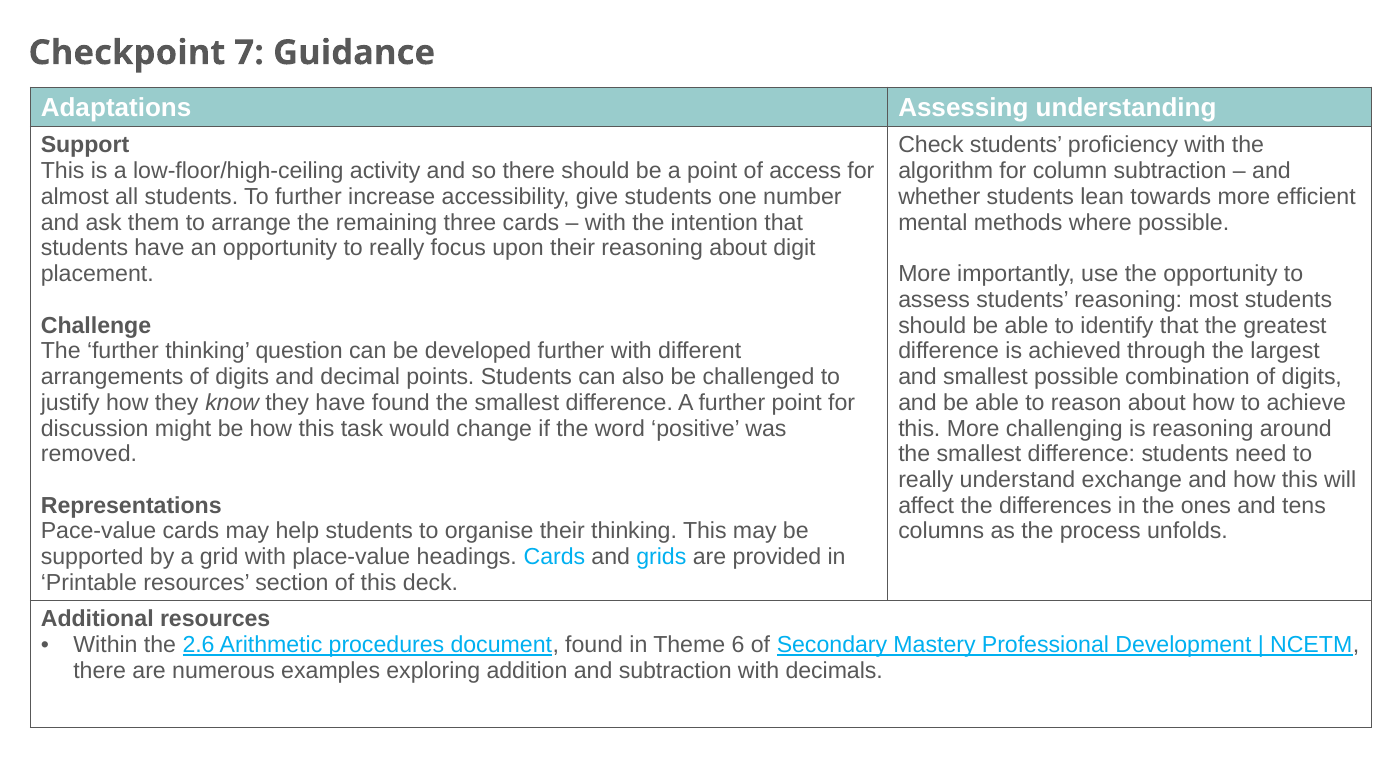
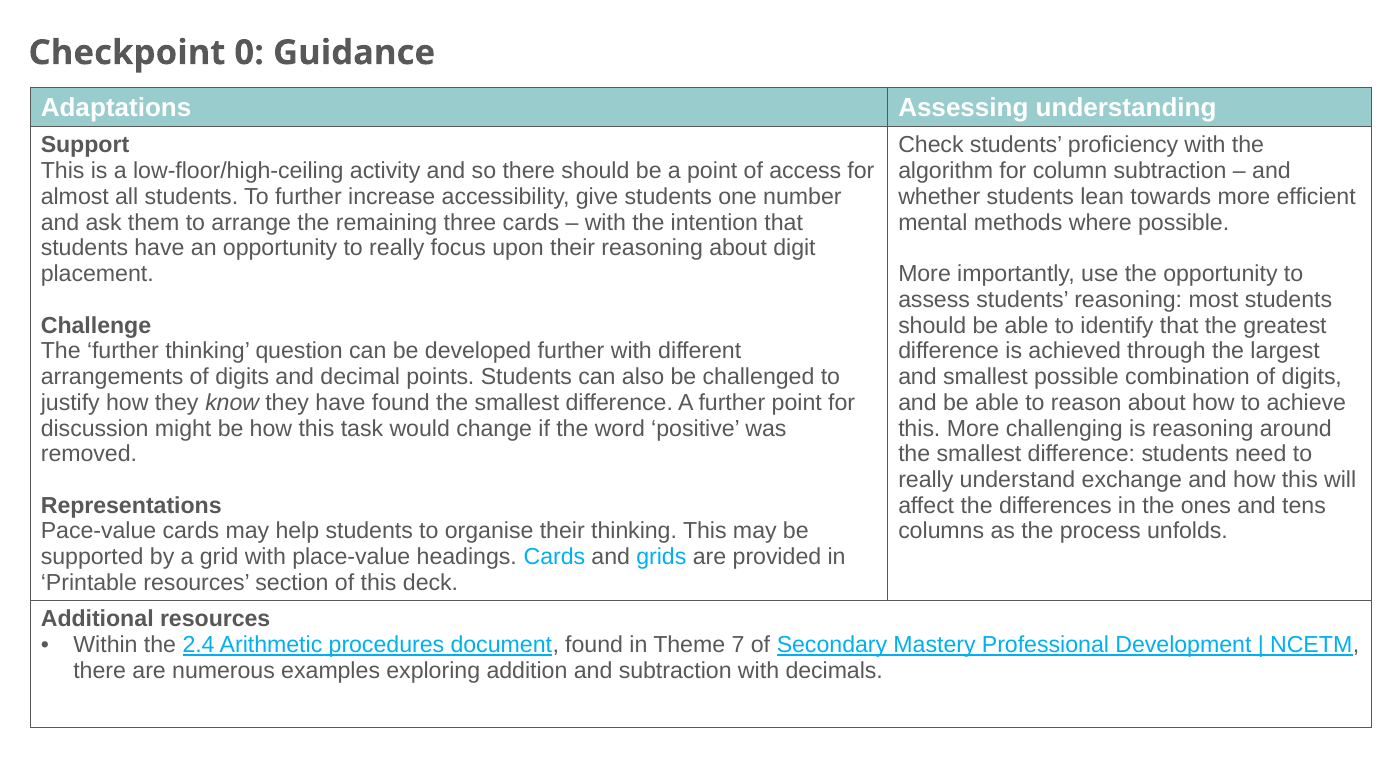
7: 7 -> 0 (249, 53)
2.6: 2.6 -> 2.4 (199, 645)
6: 6 -> 7 (738, 645)
